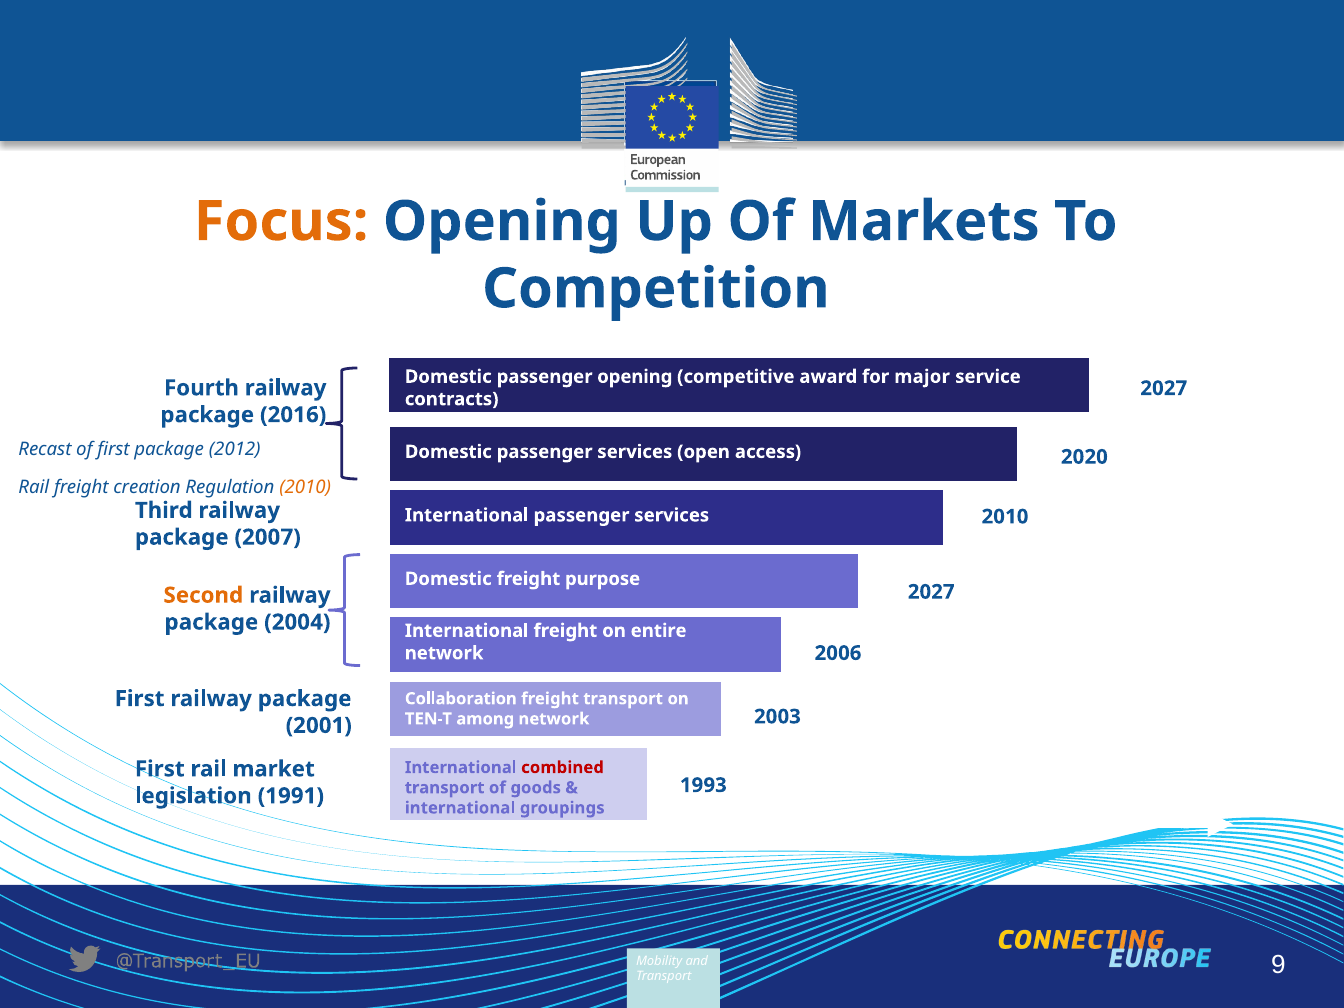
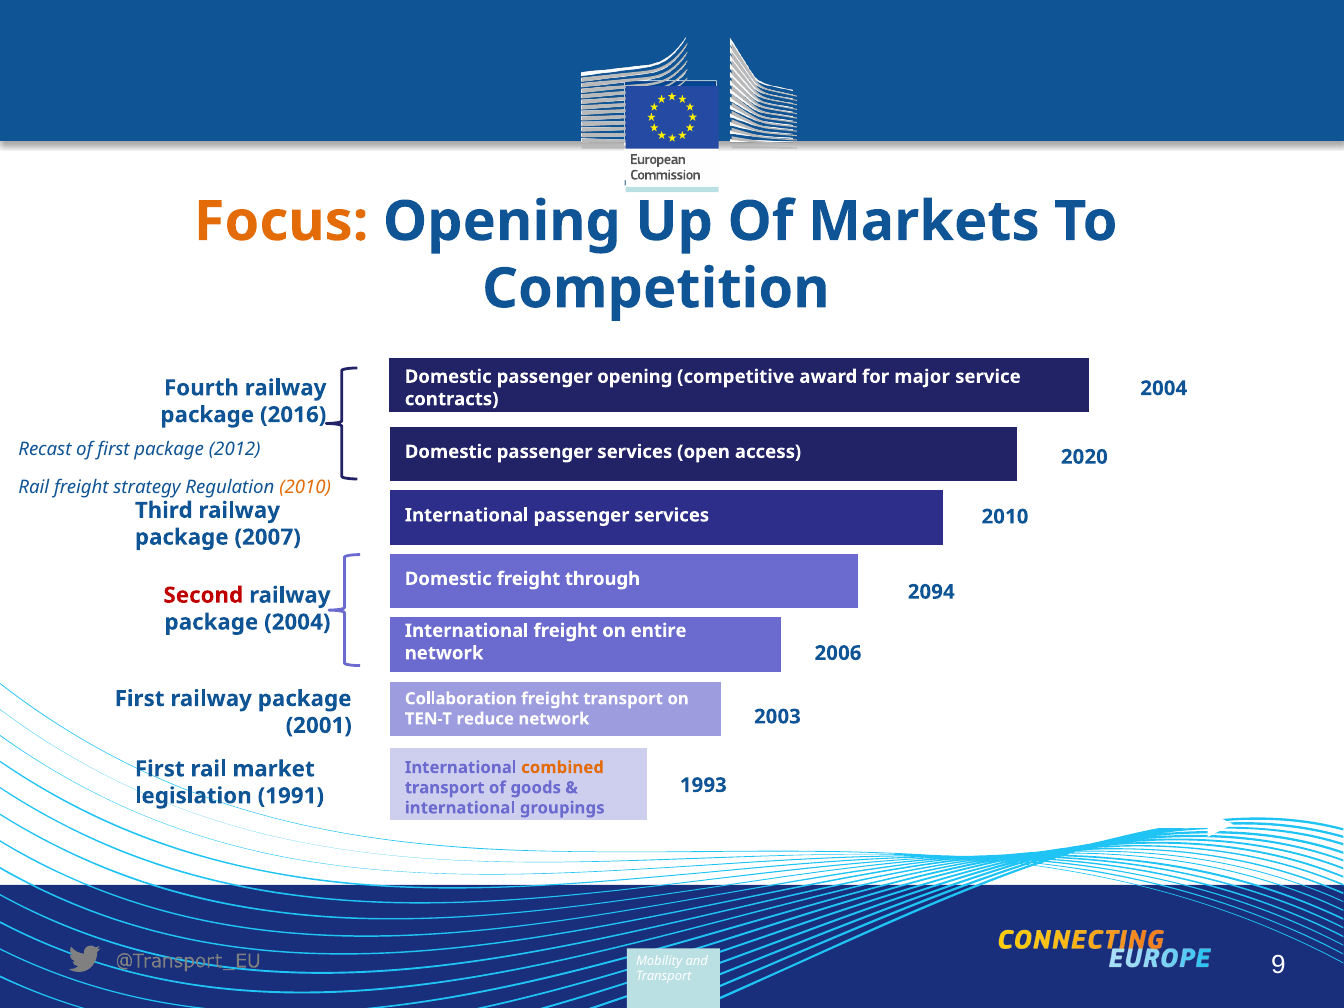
2027: 2027 -> 2004 (1164, 388)
creation: creation -> strategy (147, 487)
purpose: purpose -> through (603, 579)
2027: 2027 -> 2094 (931, 592)
Second colour: orange -> red (203, 595)
among: among -> reduce (485, 719)
combined colour: red -> orange (563, 768)
